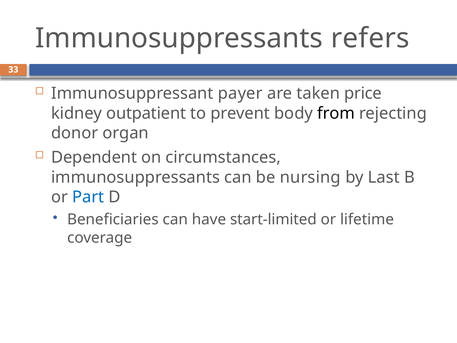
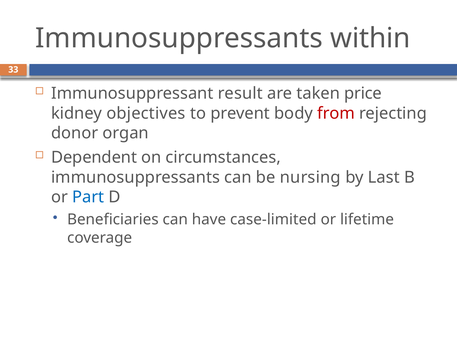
refers: refers -> within (370, 38)
payer: payer -> result (240, 93)
outpatient: outpatient -> objectives (146, 113)
from colour: black -> red (336, 113)
start-limited: start-limited -> case-limited (273, 219)
